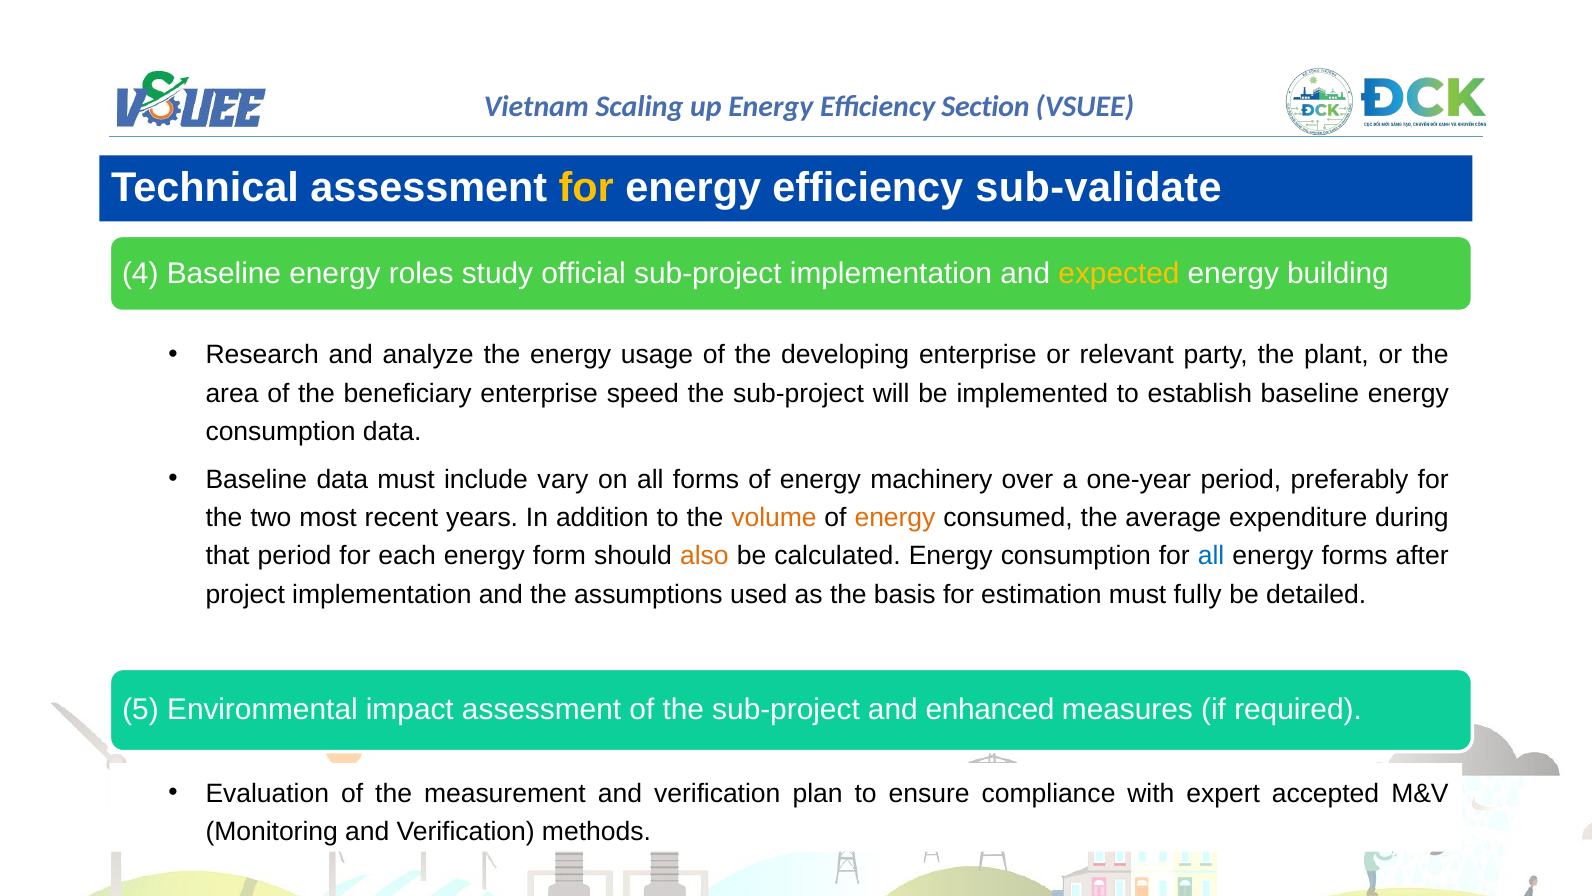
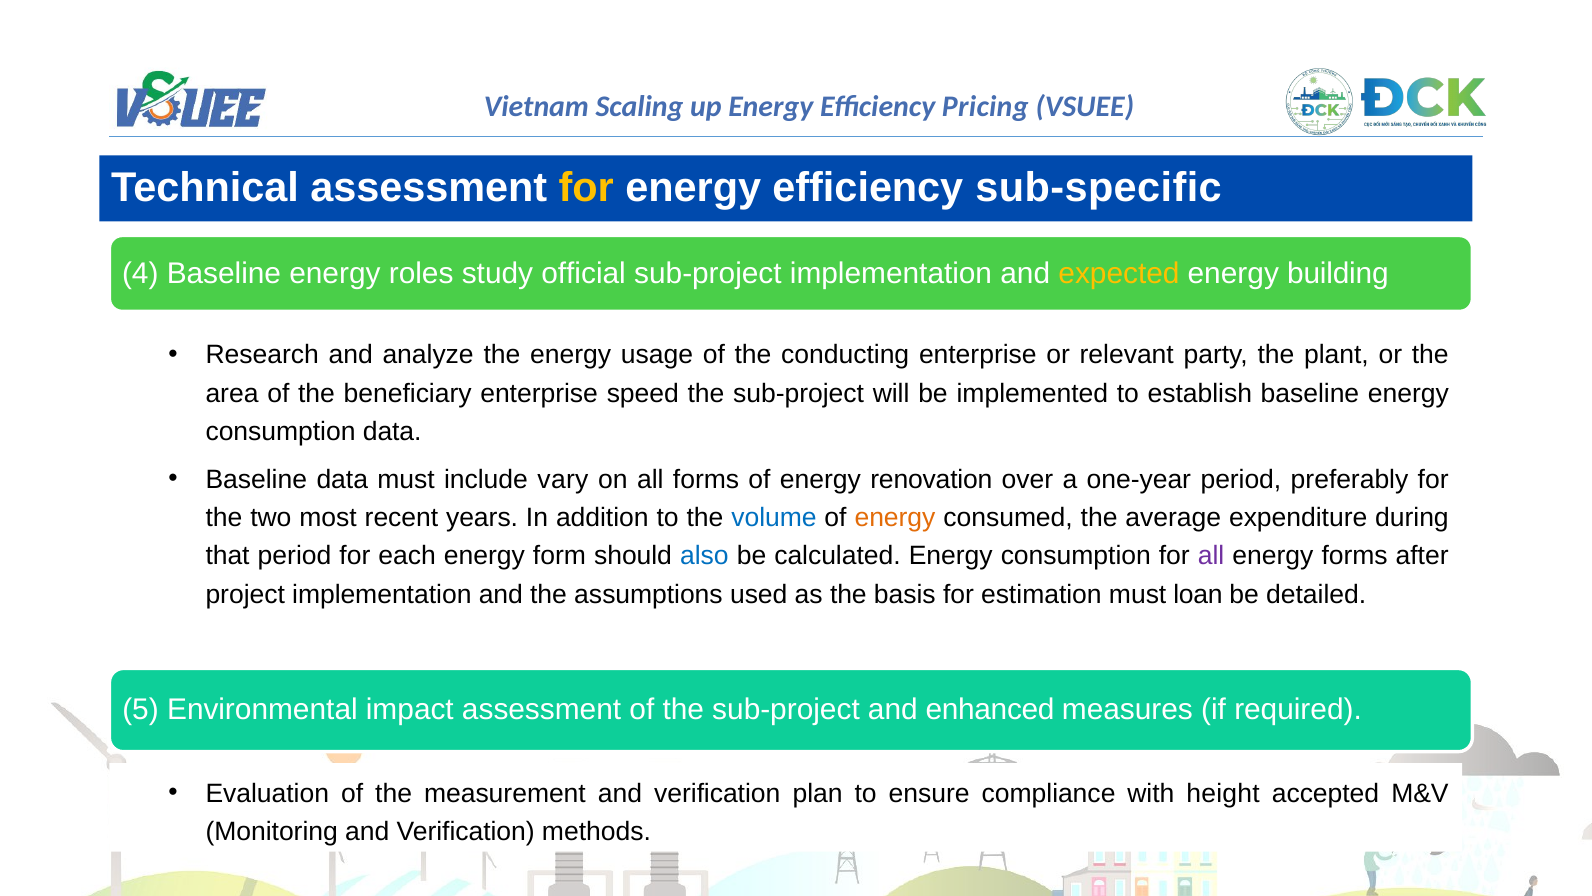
Section: Section -> Pricing (985, 106)
sub-validate: sub-validate -> sub-specific (1099, 188)
developing: developing -> conducting (845, 355)
machinery: machinery -> renovation (931, 480)
volume colour: orange -> blue (774, 518)
also colour: orange -> blue (704, 556)
all colour: blue -> purple (1211, 556)
fully: fully -> loan (1198, 594)
expert: expert -> height (1223, 793)
